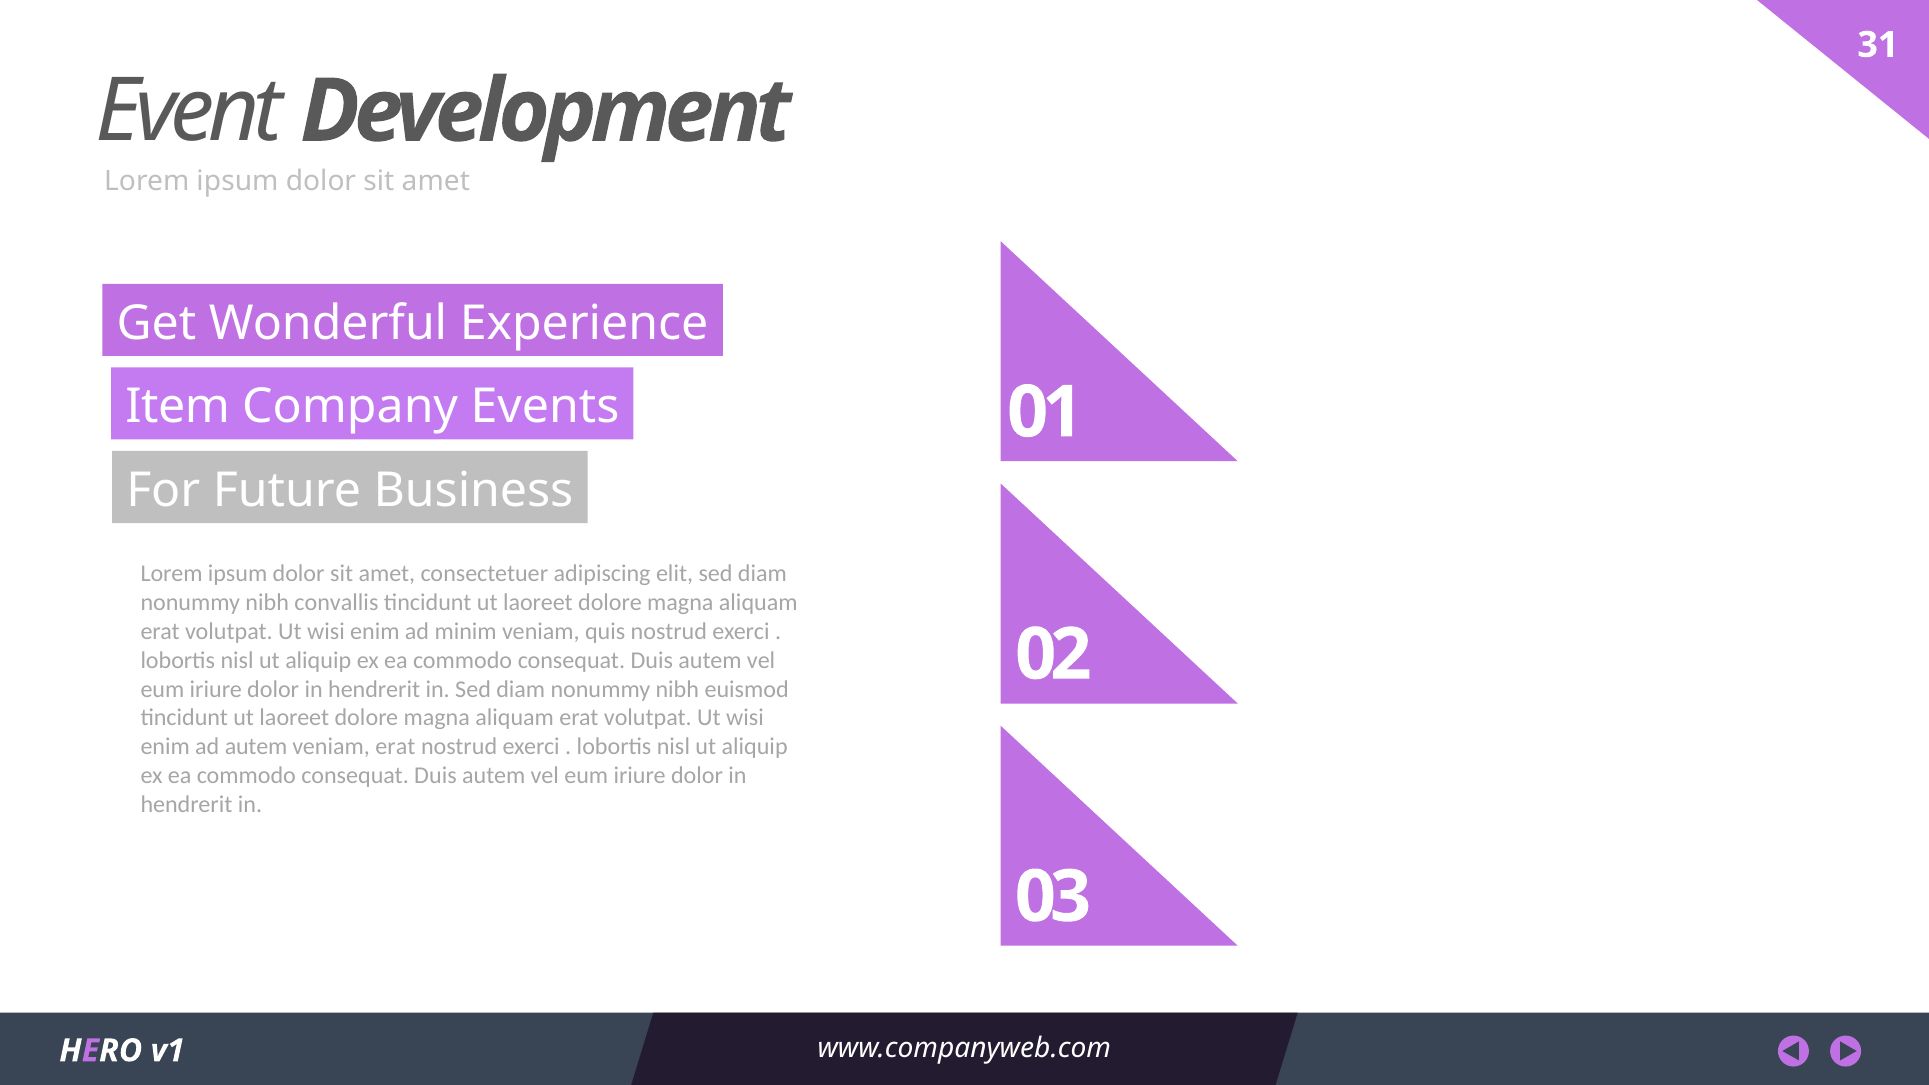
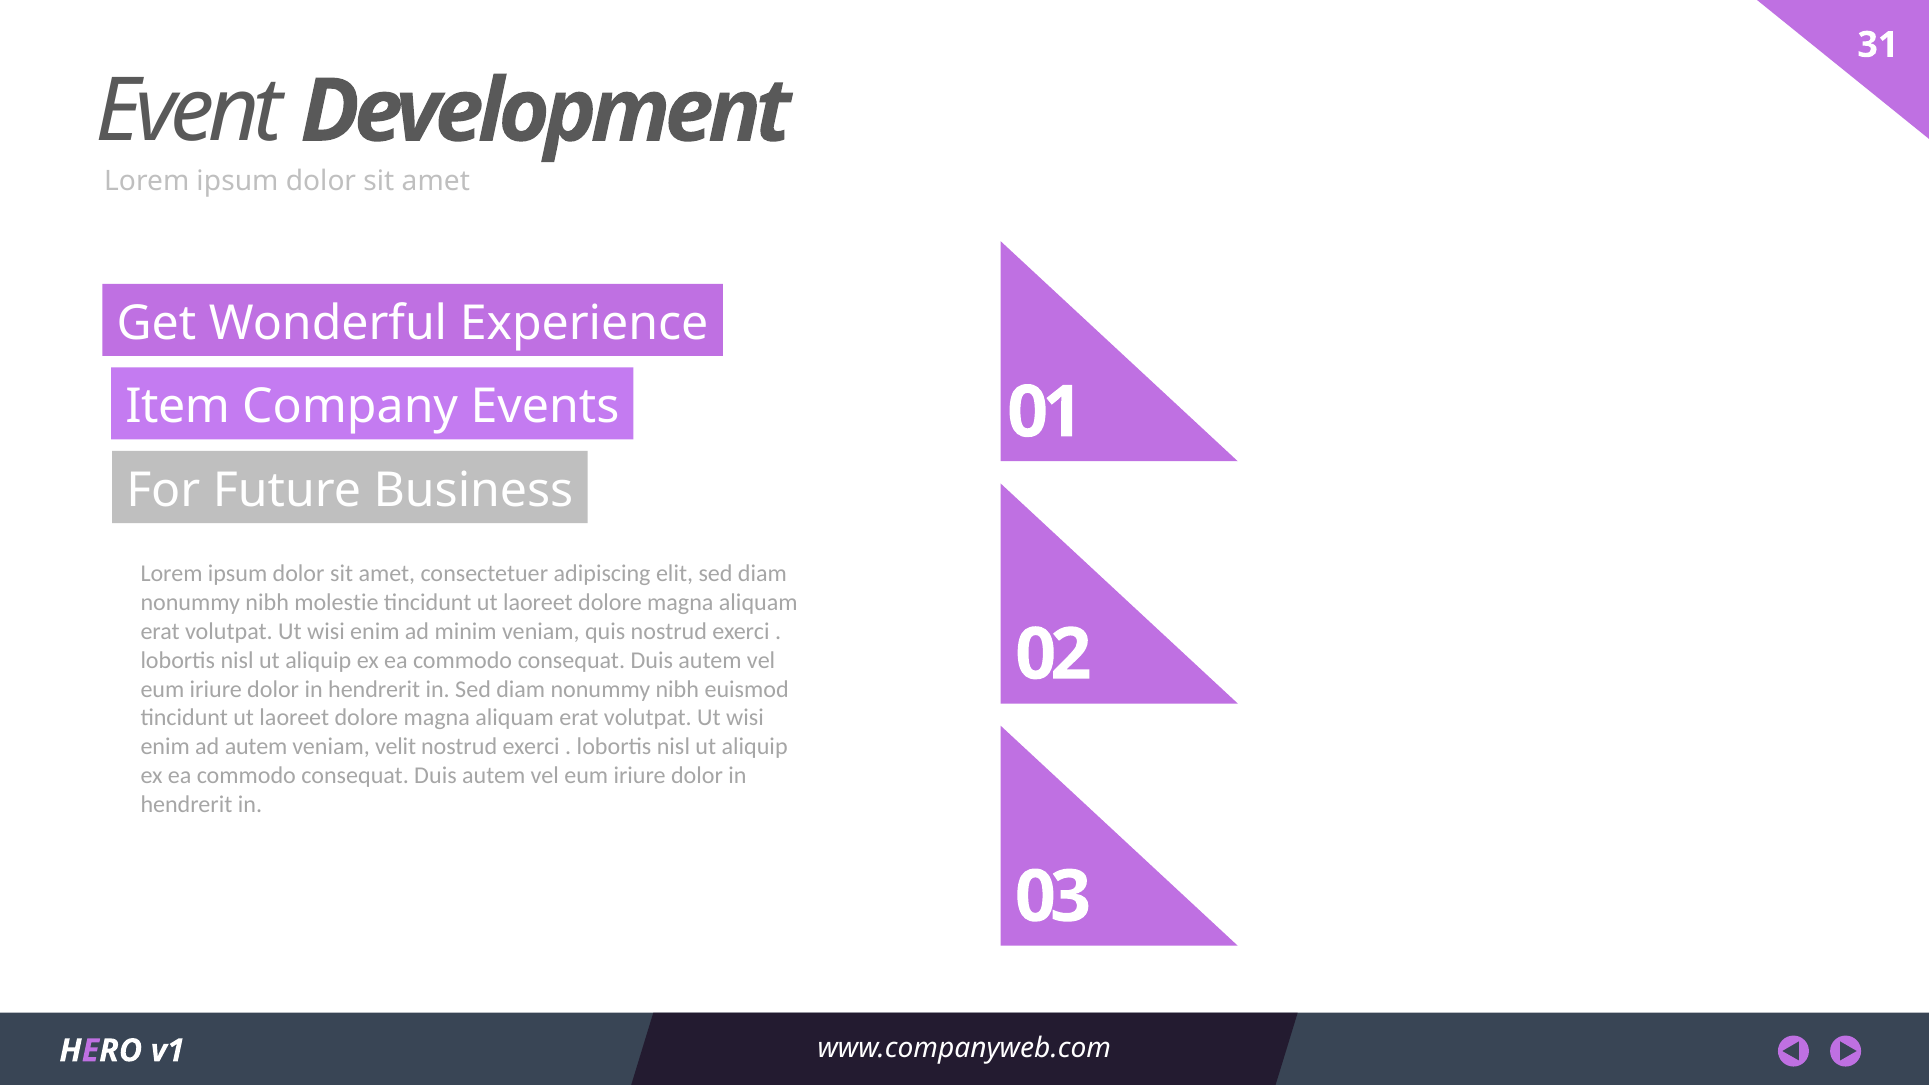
convallis: convallis -> molestie (336, 602)
veniam erat: erat -> velit (396, 747)
